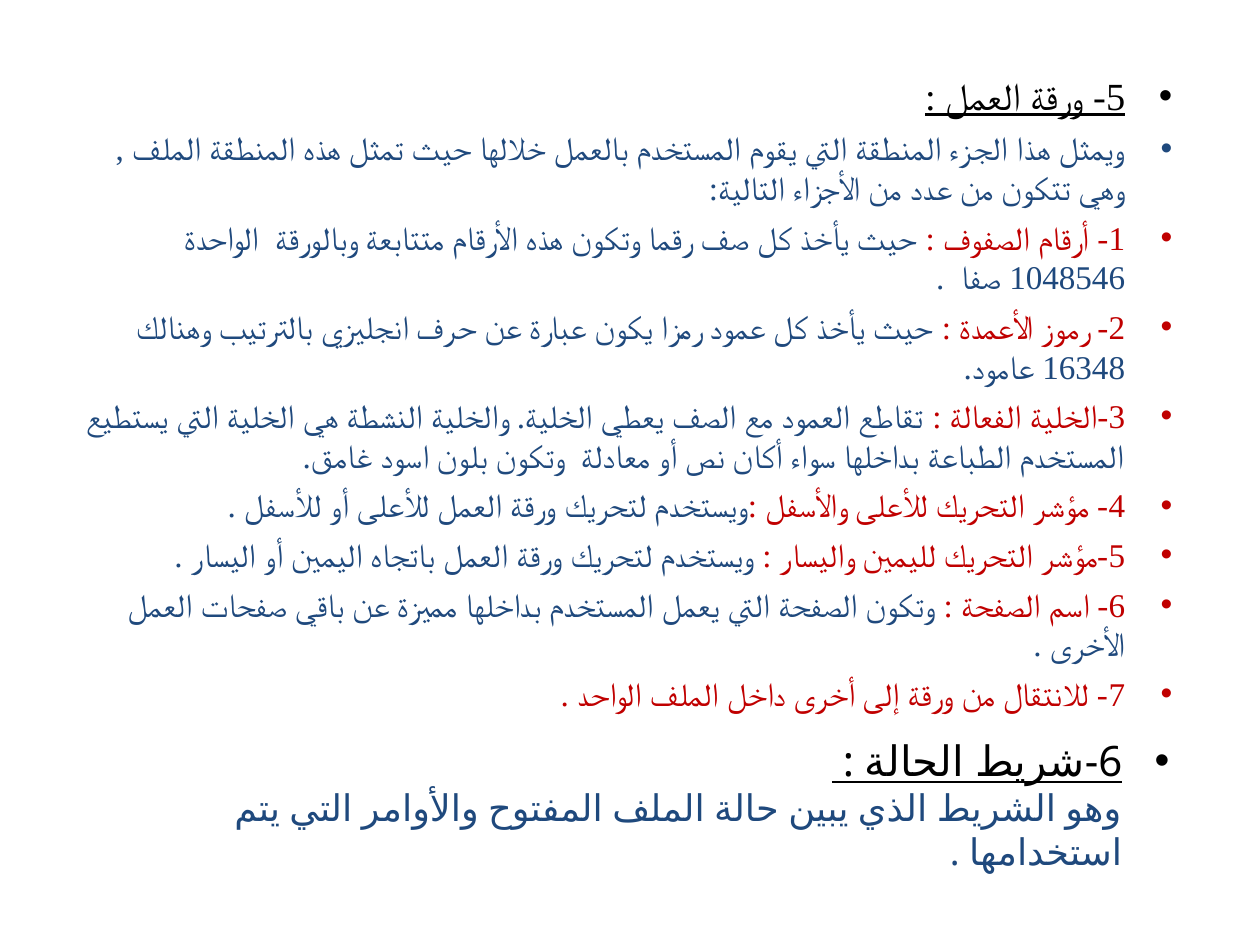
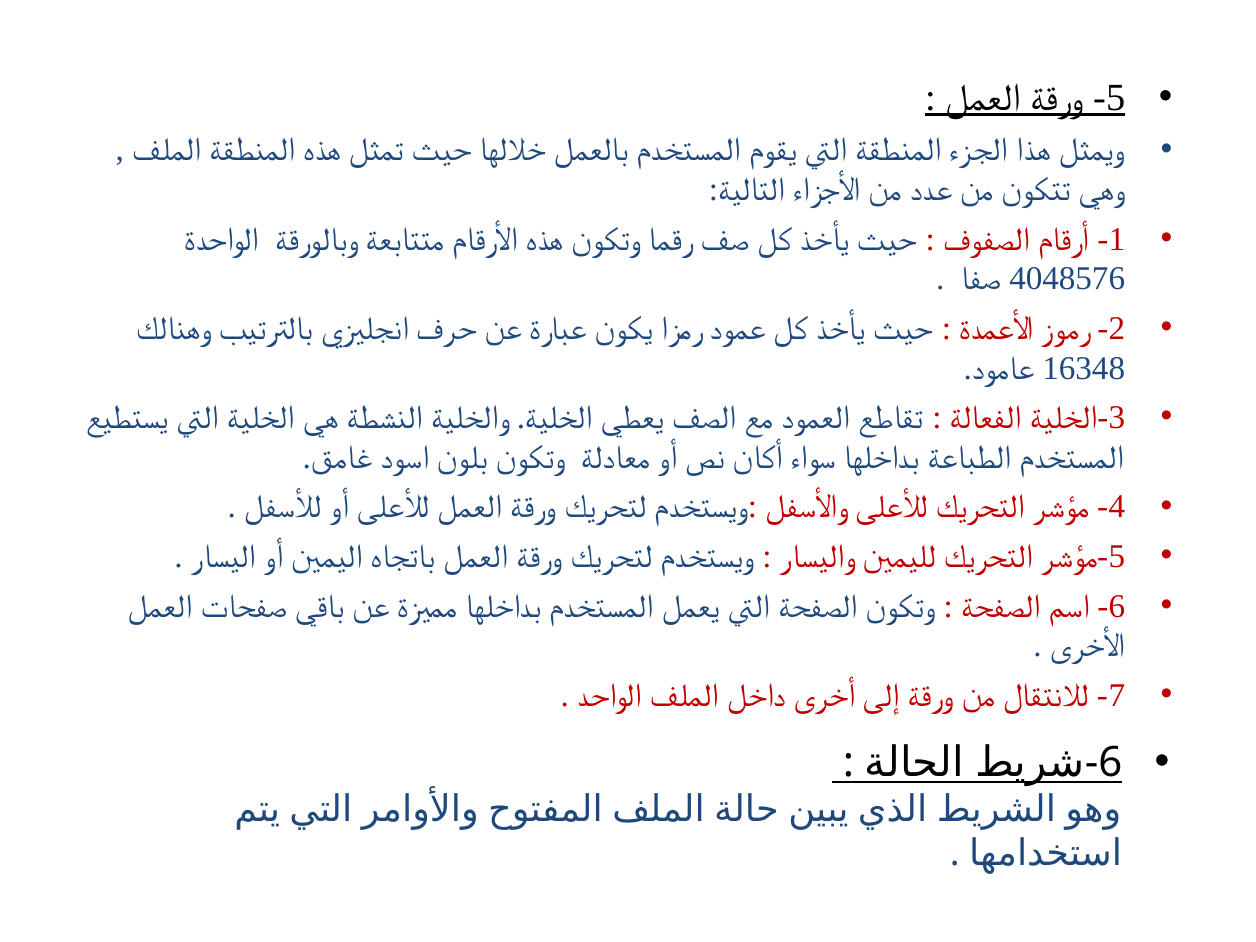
1048546: 1048546 -> 4048576 (1067, 279)
